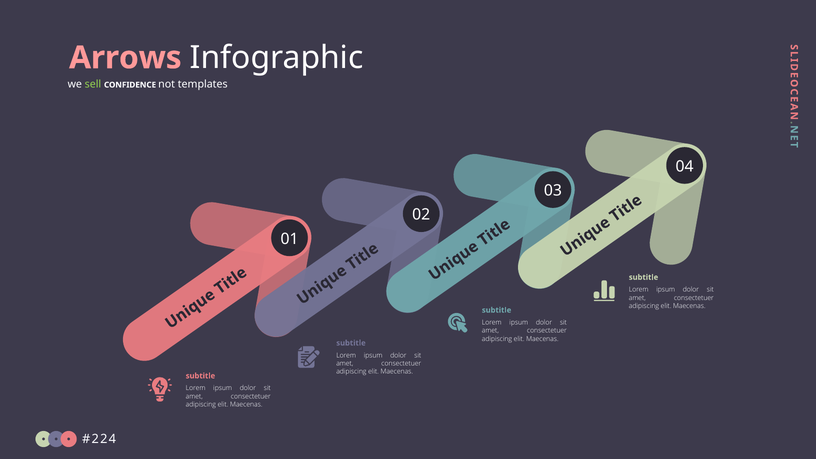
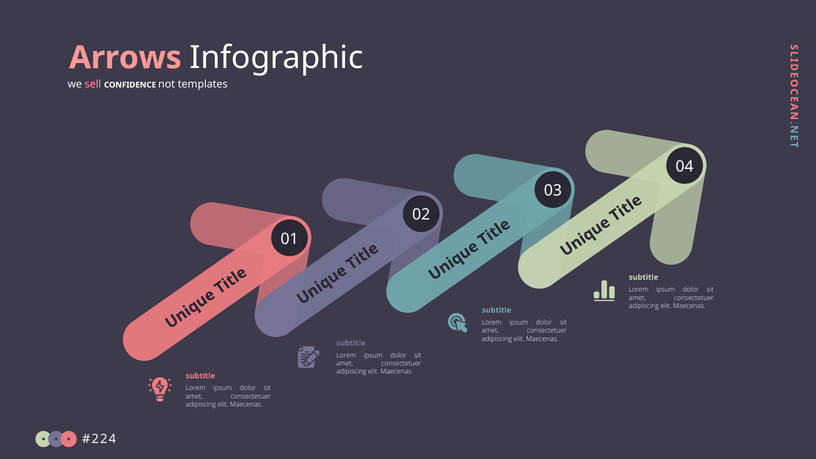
sell colour: light green -> pink (93, 84)
